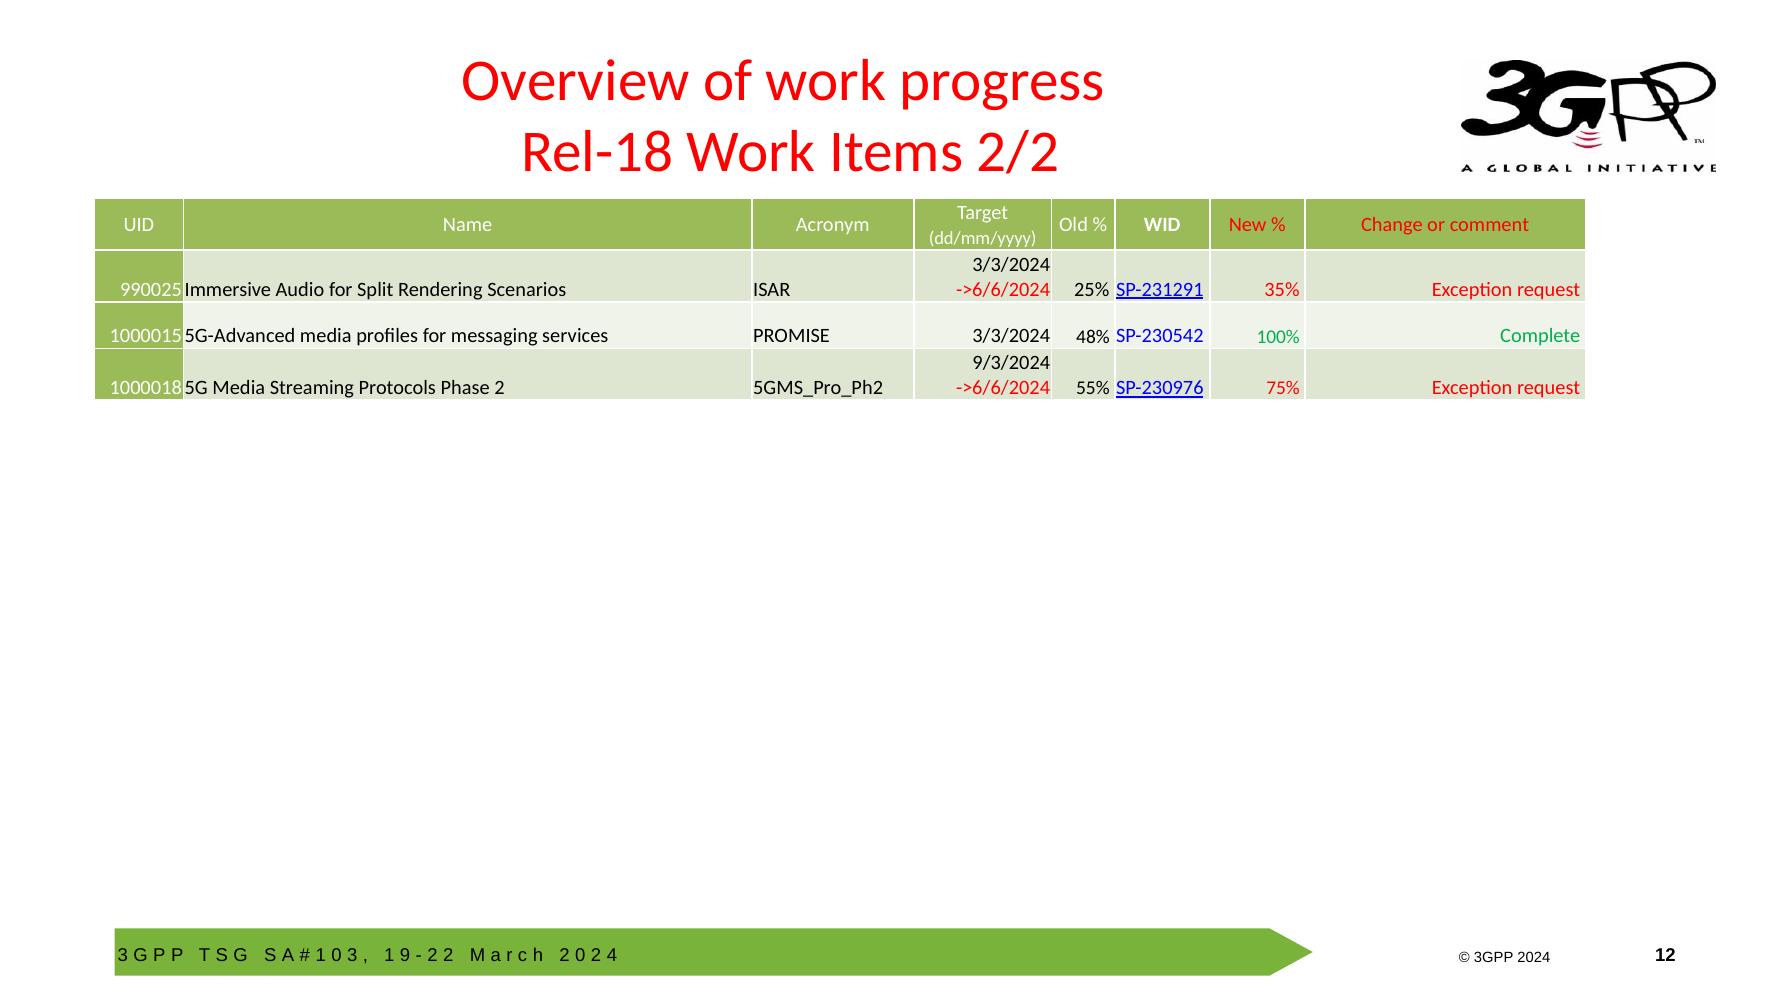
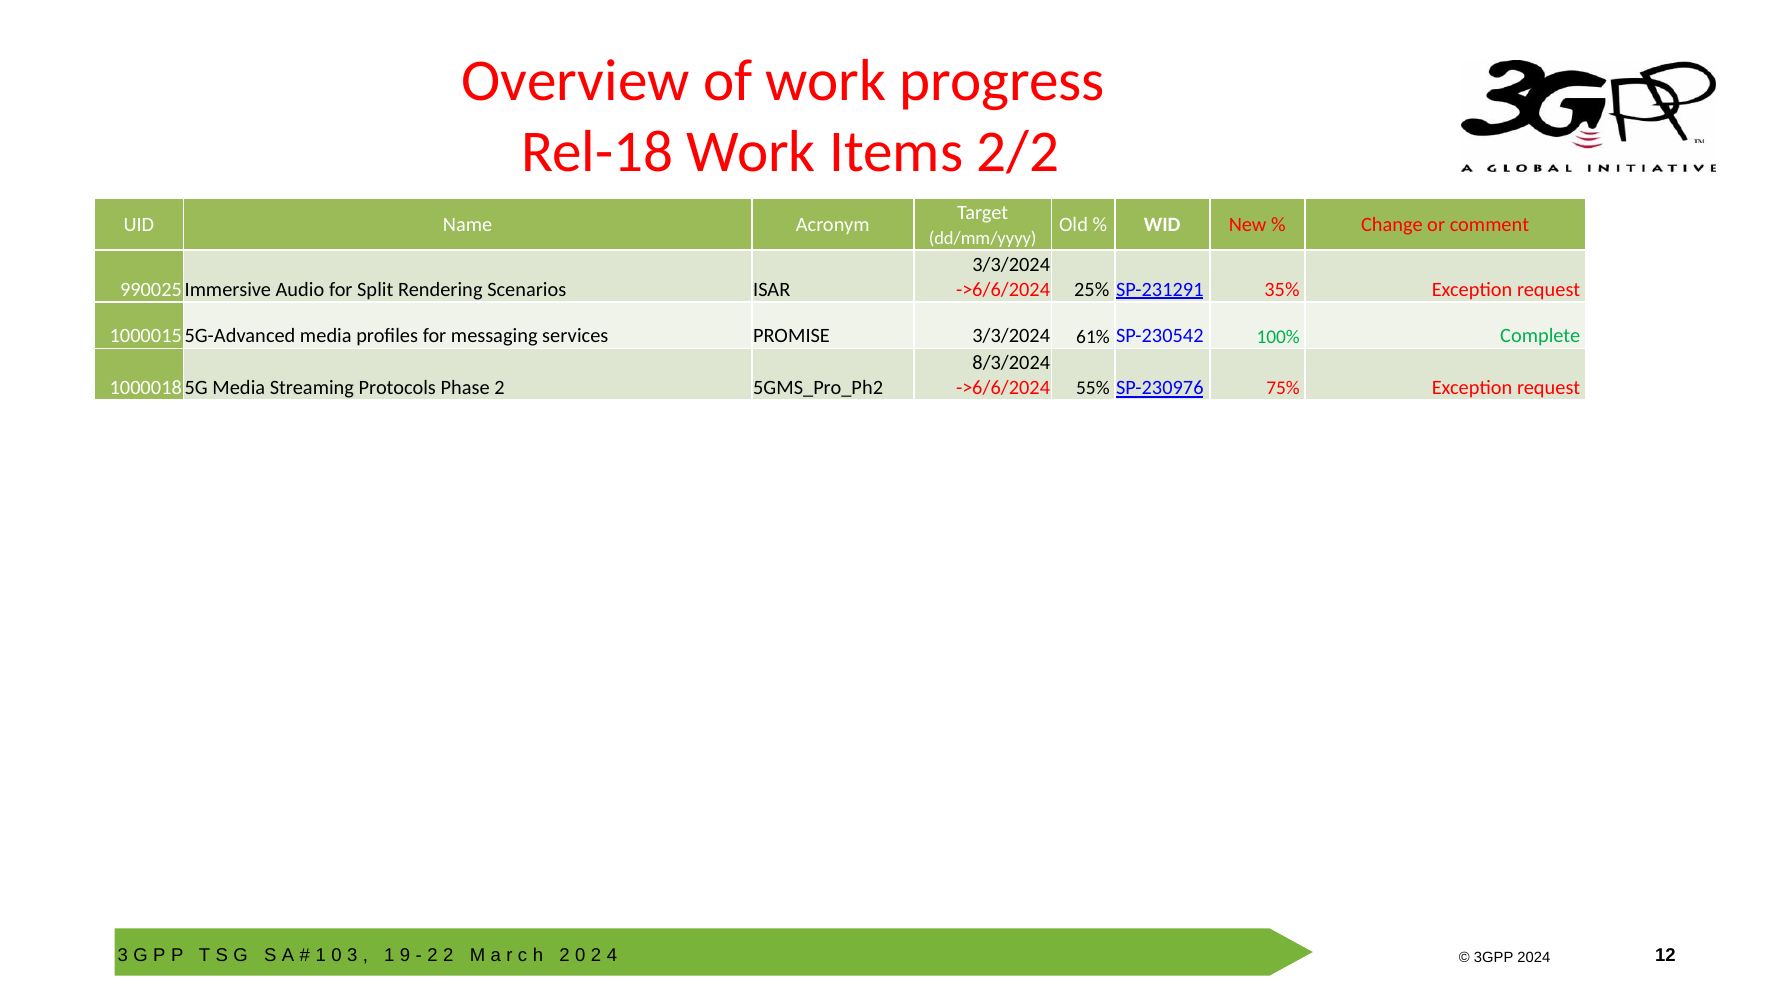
48%: 48% -> 61% (1093, 337)
9/3/2024: 9/3/2024 -> 8/3/2024 (1011, 363)
